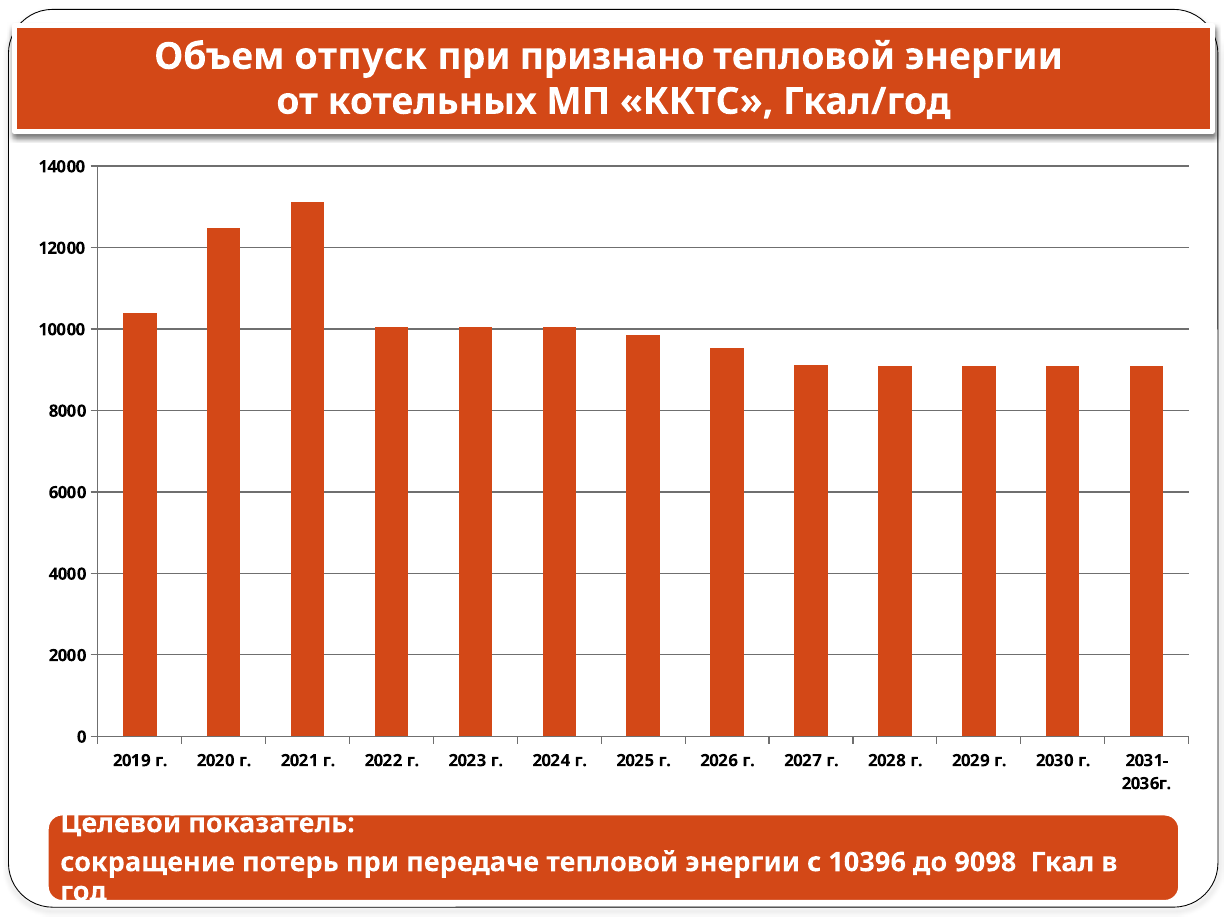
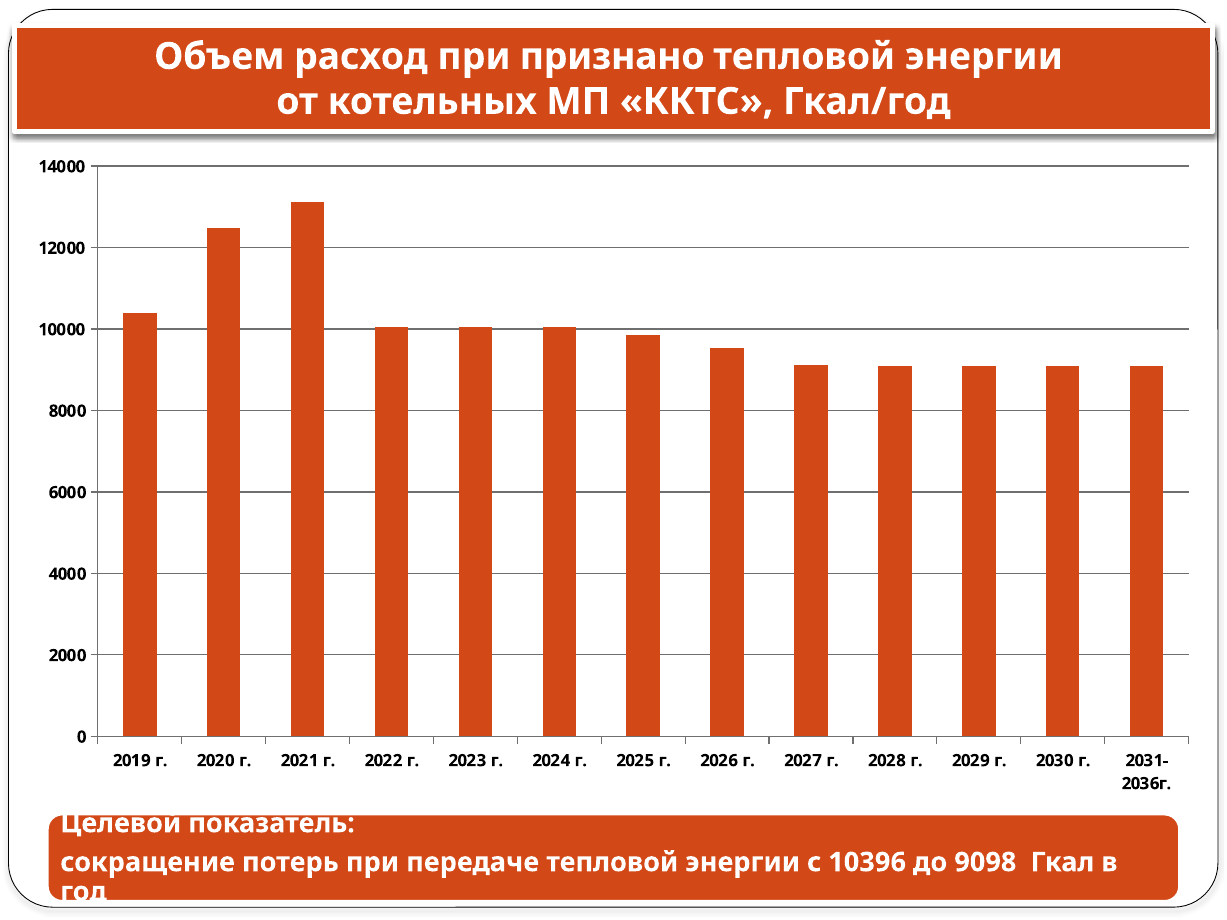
отпуск: отпуск -> расход (361, 57)
